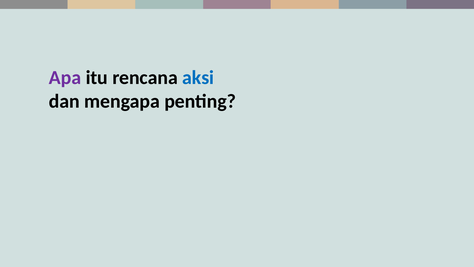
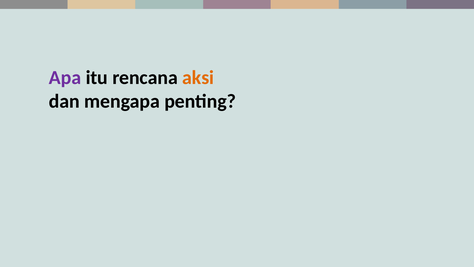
aksi colour: blue -> orange (198, 78)
